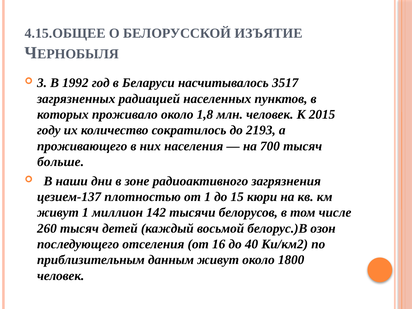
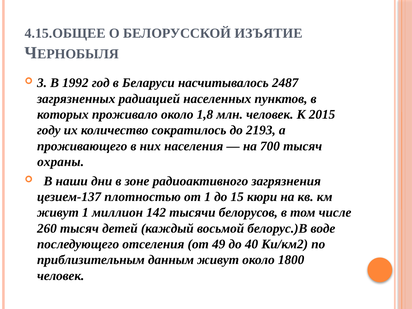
3517: 3517 -> 2487 (285, 83)
больше: больше -> охраны (61, 162)
озон: озон -> воде (323, 228)
16: 16 -> 49 (219, 244)
